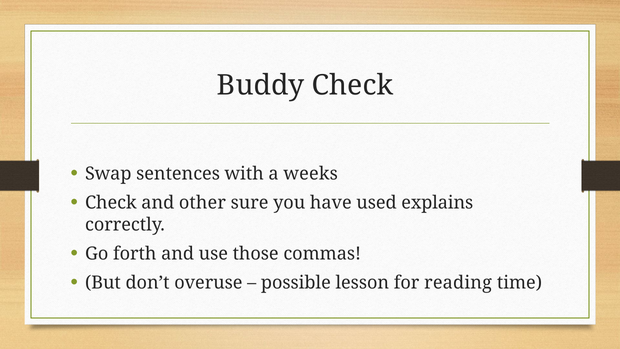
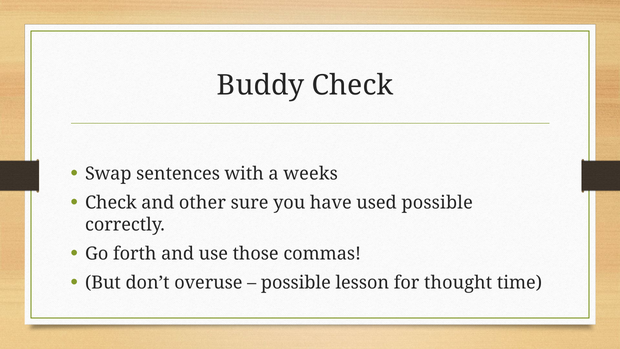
used explains: explains -> possible (437, 203)
reading: reading -> thought (458, 283)
